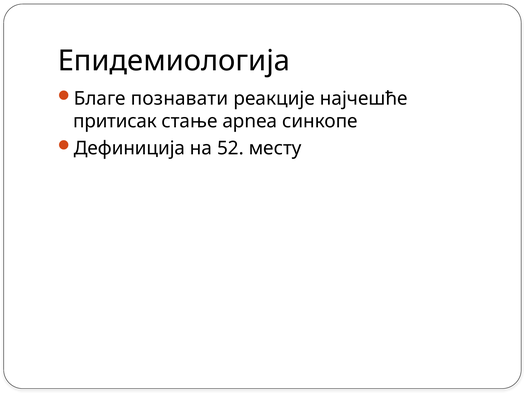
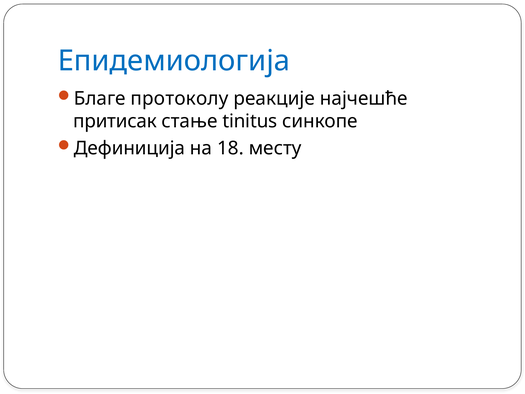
Епидемиологија colour: black -> blue (174, 61)
познавати: познавати -> протоколу (180, 98)
apnea: apnea -> tinitus (250, 121)
52: 52 -> 18 (230, 148)
